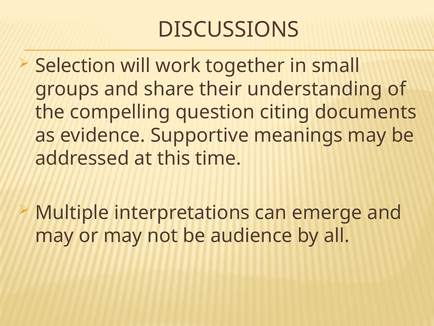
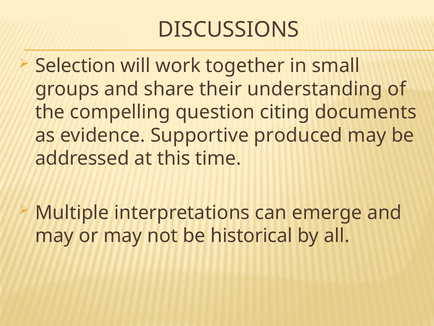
meanings: meanings -> produced (298, 135)
audience: audience -> historical (251, 236)
